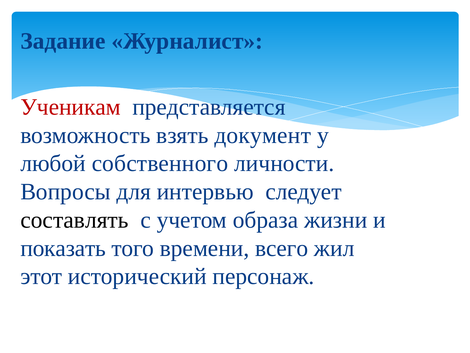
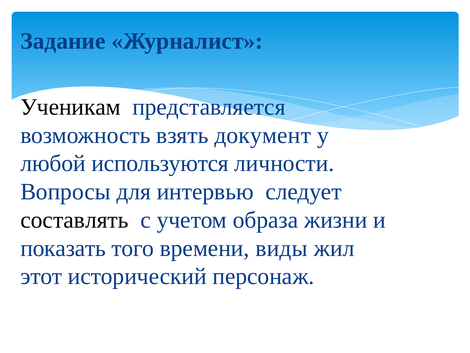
Ученикам colour: red -> black (70, 107)
собственного: собственного -> используются (160, 163)
всего: всего -> виды (282, 248)
